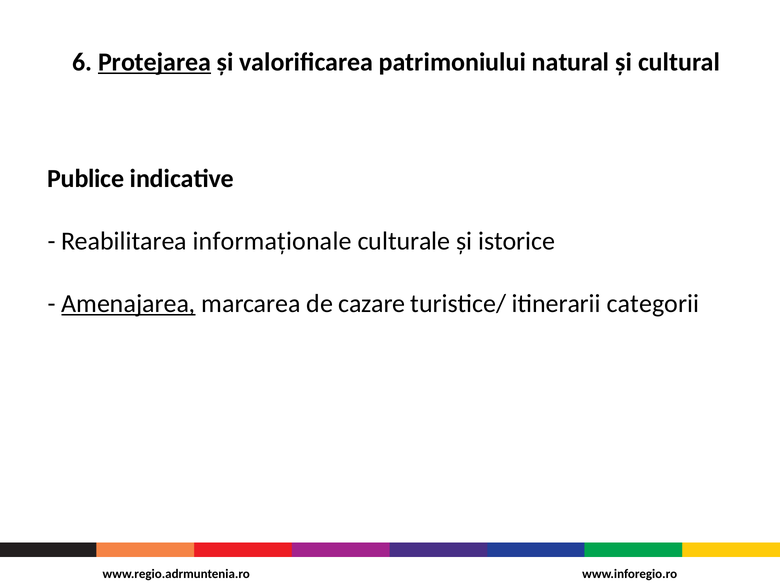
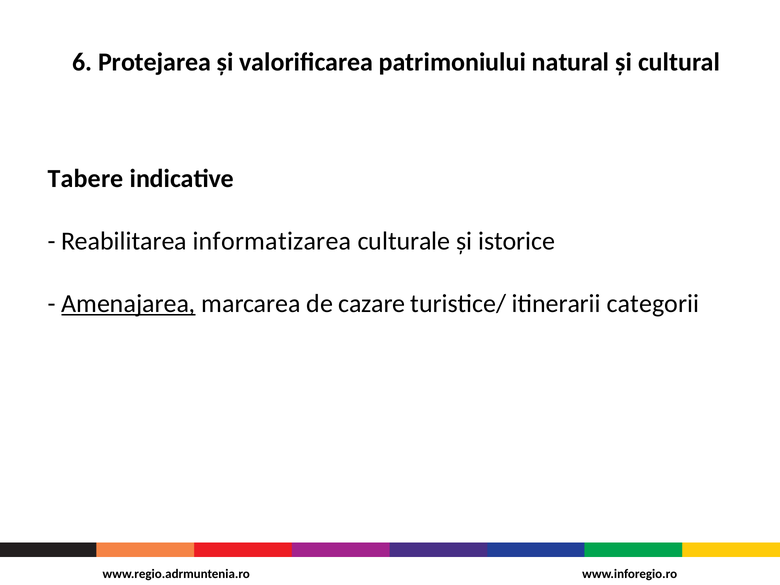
Protejarea underline: present -> none (155, 62)
Publice: Publice -> Tabere (86, 179)
informaționale: informaționale -> informatizarea (272, 241)
